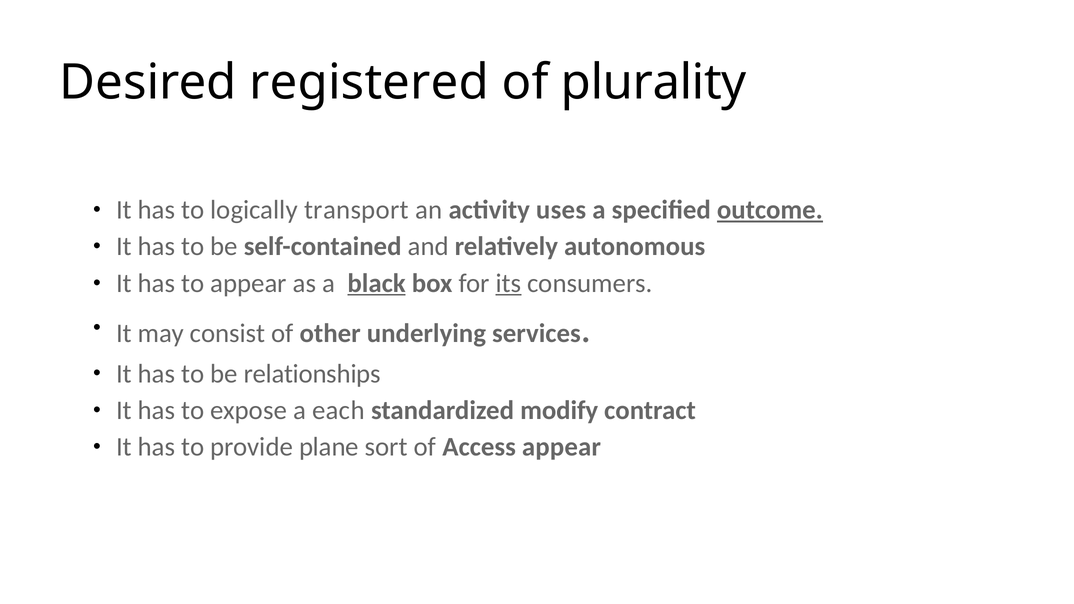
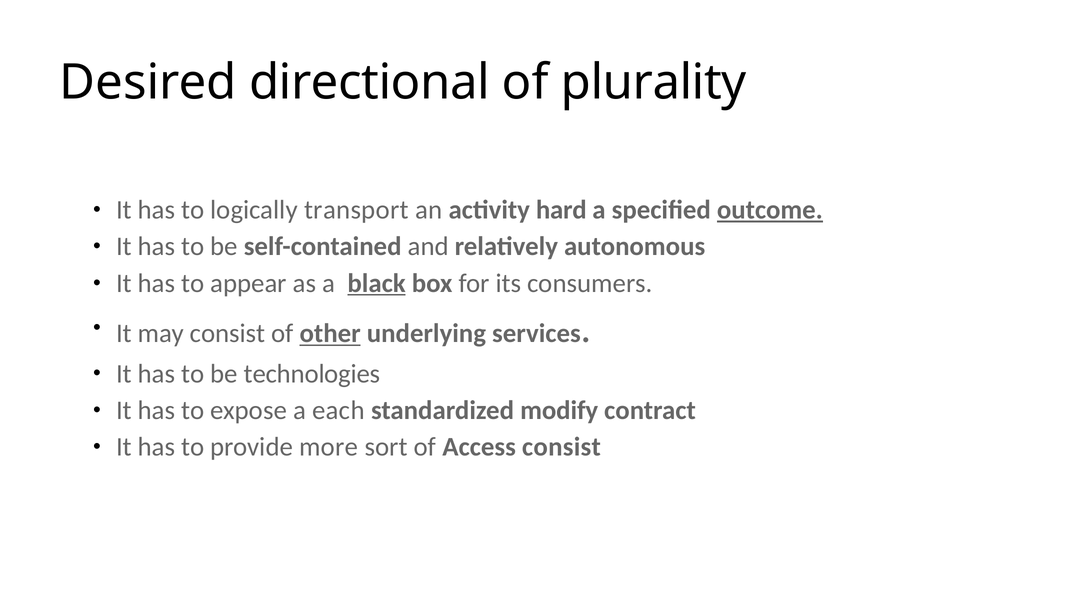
registered: registered -> directional (369, 83)
uses: uses -> hard (561, 210)
its underline: present -> none (508, 283)
other underline: none -> present (330, 334)
relationships: relationships -> technologies (312, 374)
plane: plane -> more (329, 447)
Access appear: appear -> consist (561, 447)
